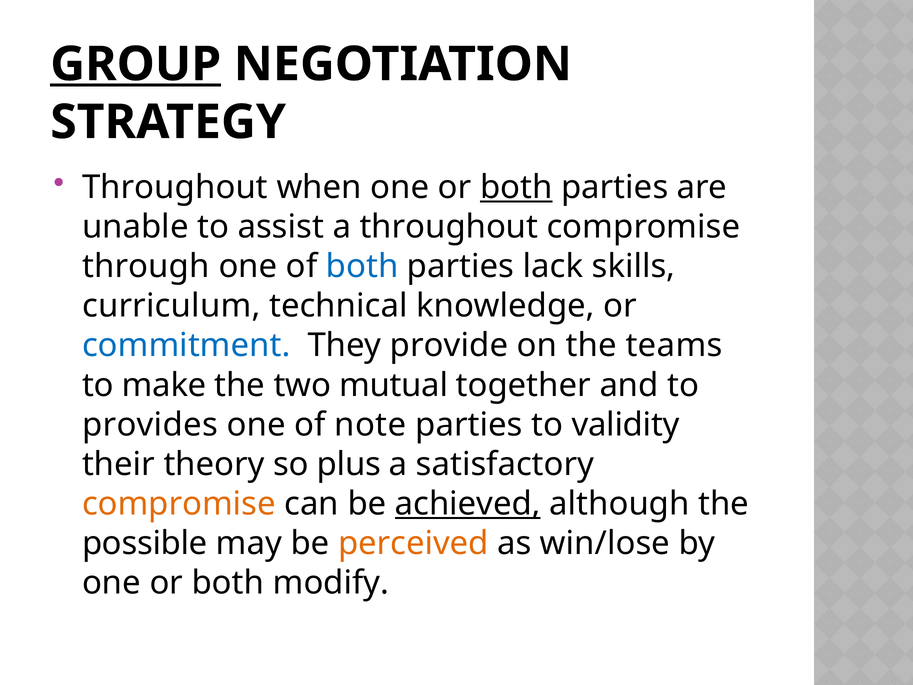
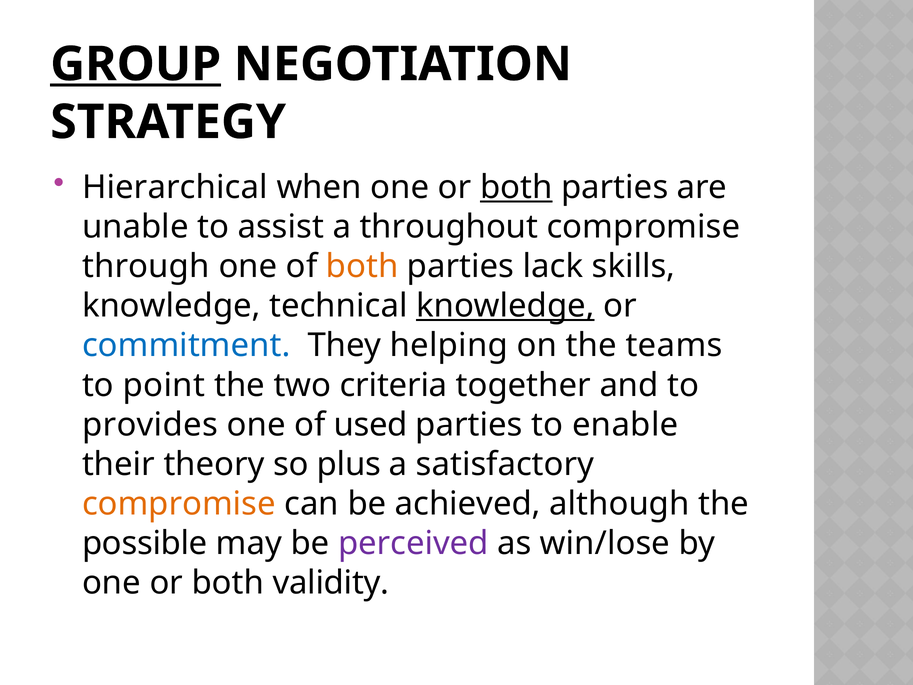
Throughout: Throughout -> Hierarchical (175, 187)
both colour: blue -> orange (362, 266)
curriculum: curriculum -> knowledge (171, 306)
knowledge underline: none -> present (505, 306)
provide: provide -> helping (449, 345)
make: make -> point (164, 385)
mutual: mutual -> criteria (394, 385)
note: note -> used (371, 425)
validity: validity -> enable (625, 425)
achieved underline: present -> none (468, 504)
perceived colour: orange -> purple (413, 543)
modify: modify -> validity (331, 583)
